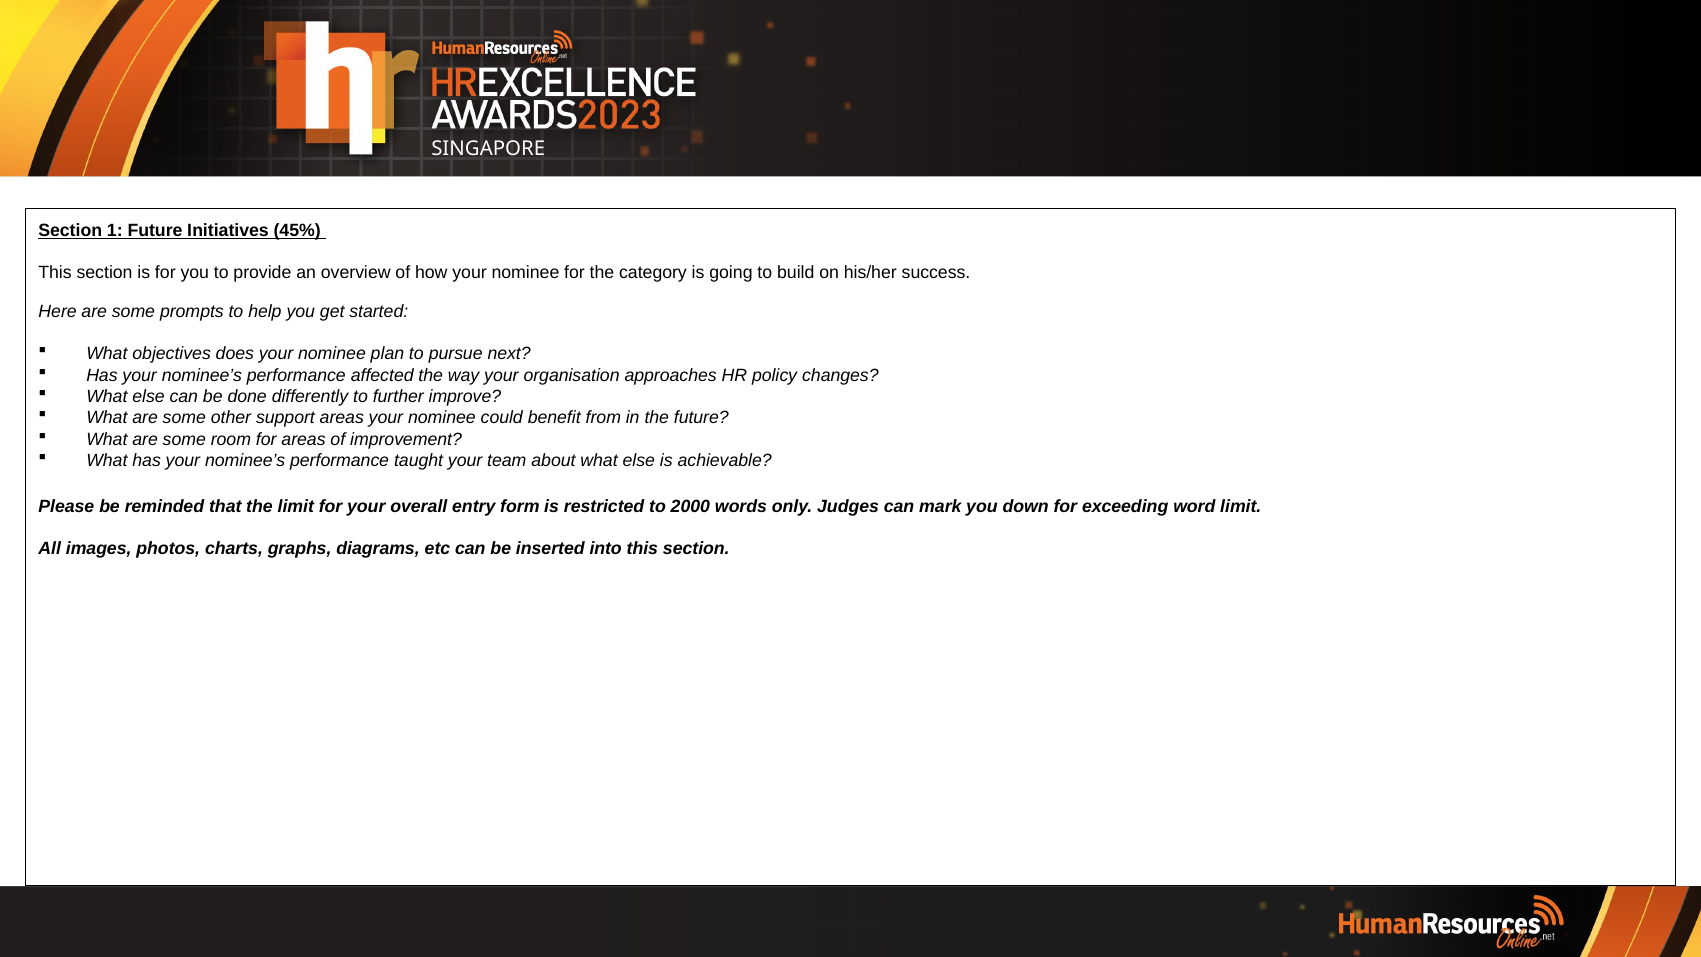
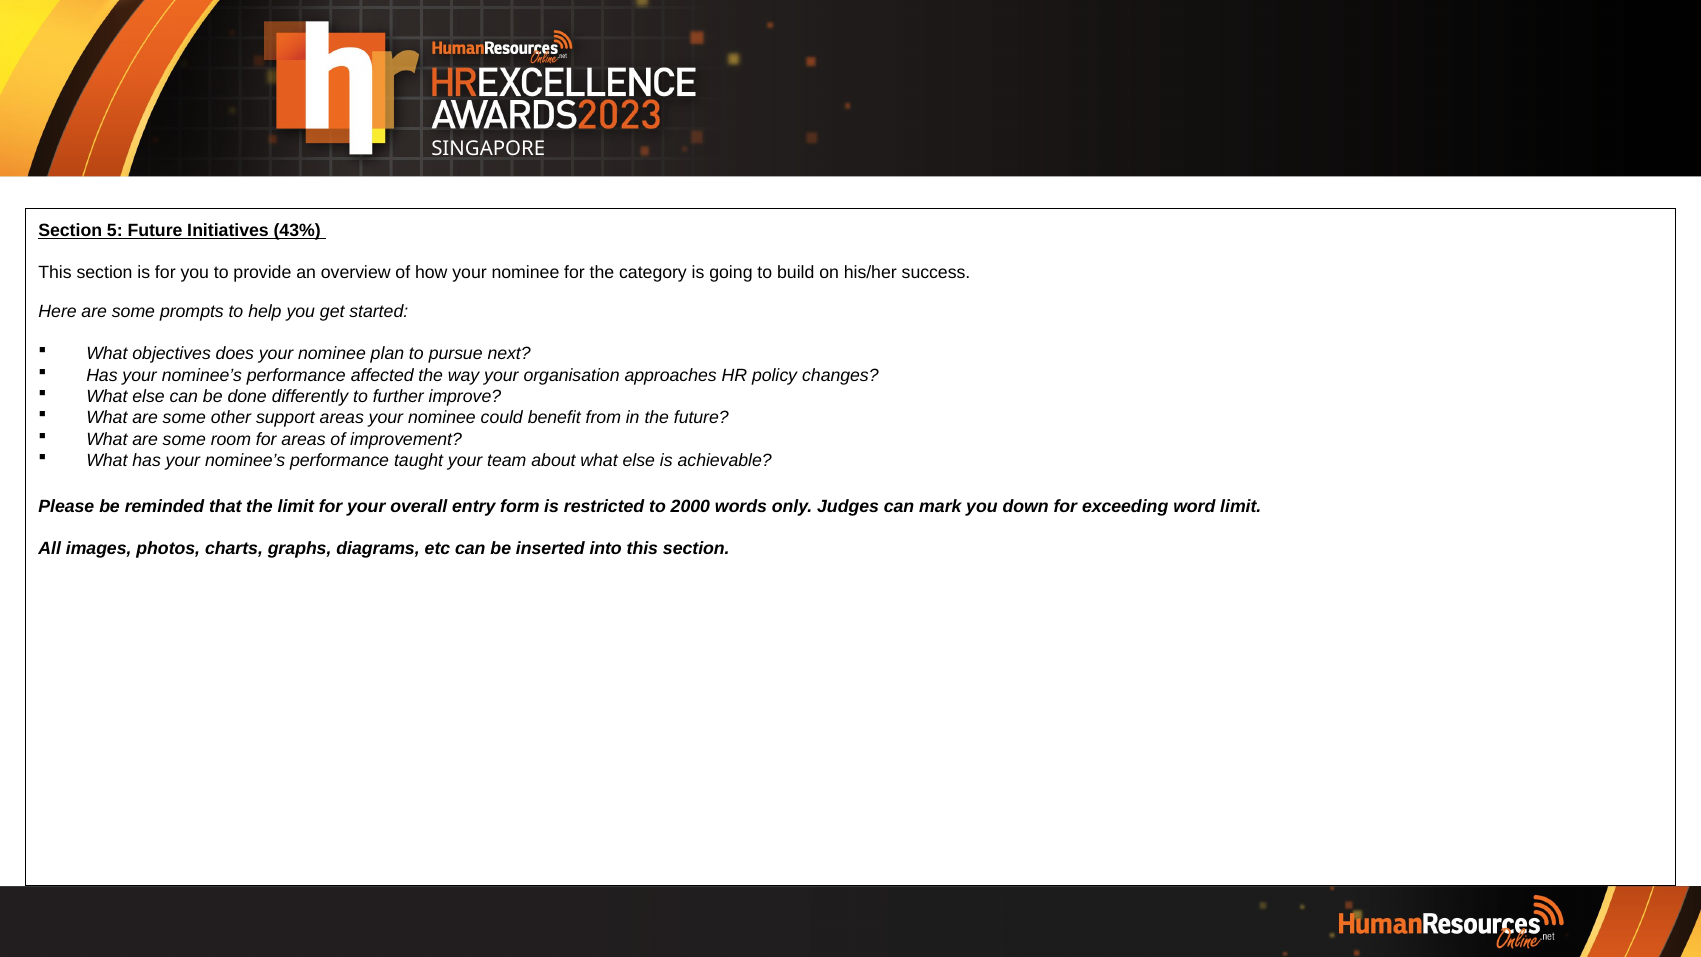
1: 1 -> 5 (115, 230)
45%: 45% -> 43% (297, 230)
